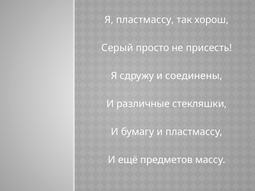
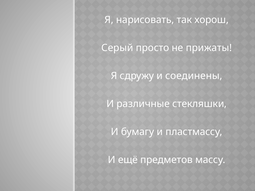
Я пластмассу: пластмассу -> нарисовать (145, 20)
присесть: присесть -> прижаты (209, 48)
